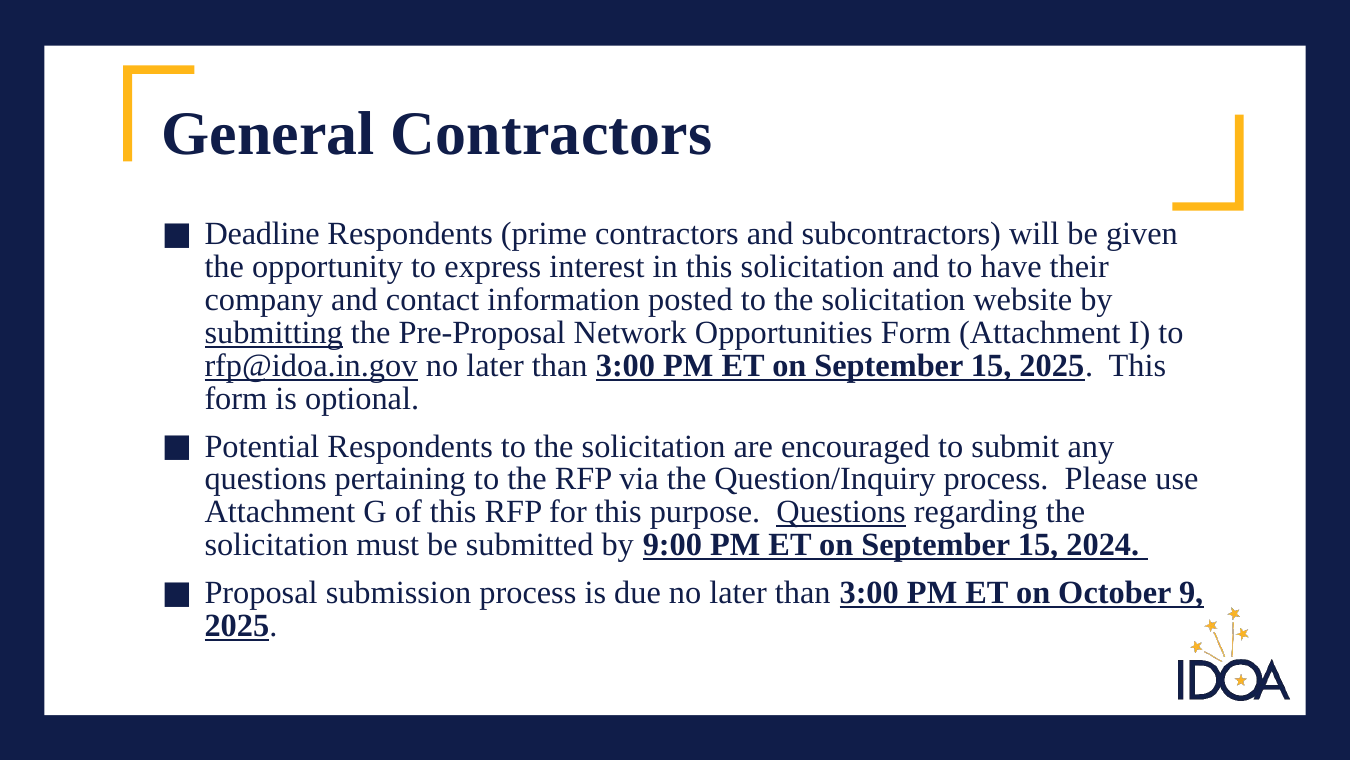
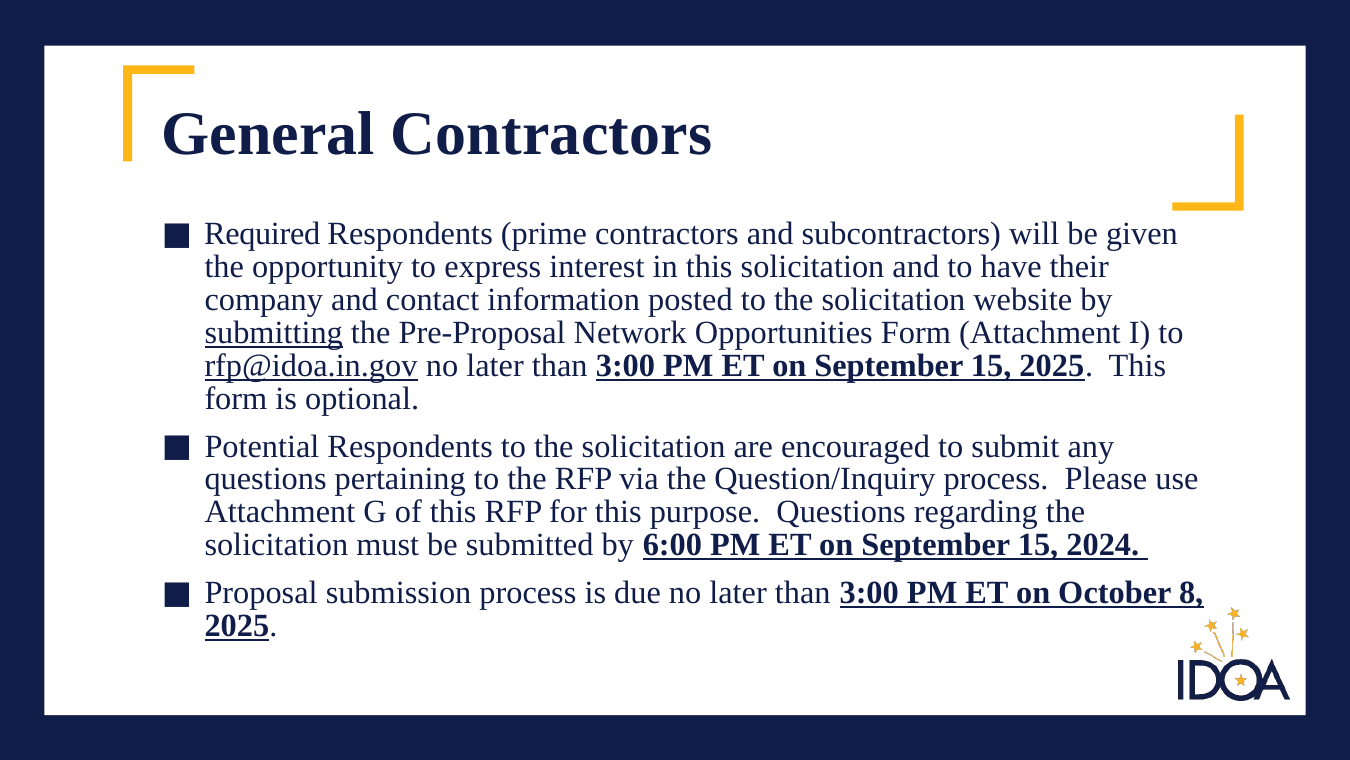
Deadline: Deadline -> Required (262, 234)
Questions underline: present -> none (841, 512)
9:00: 9:00 -> 6:00 (672, 544)
9: 9 -> 8 (1191, 592)
